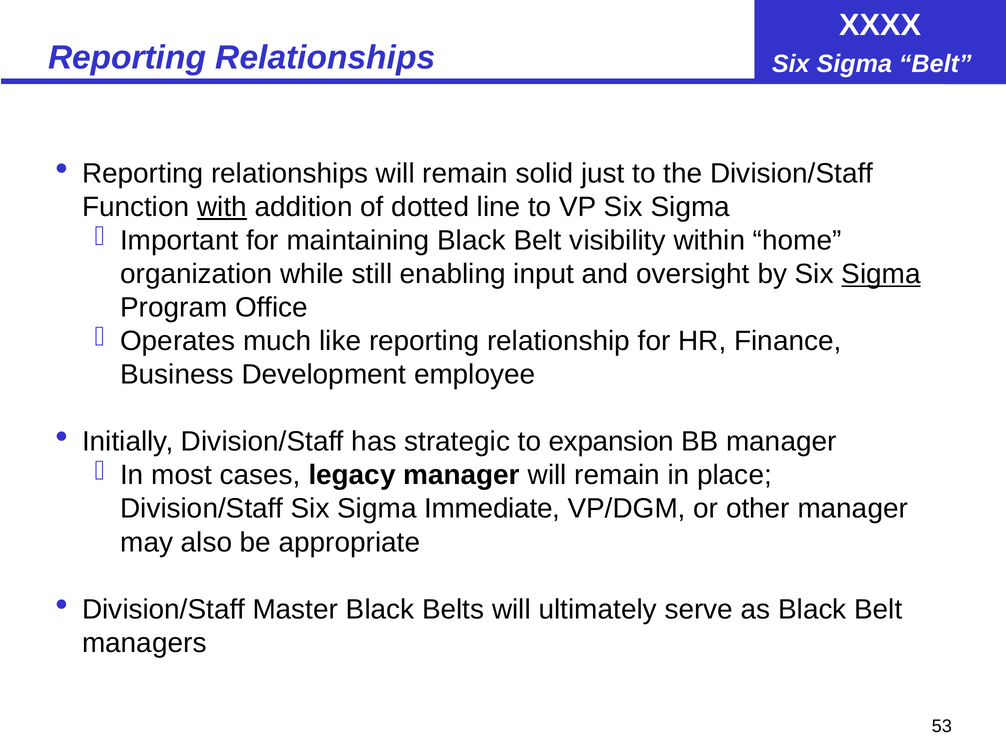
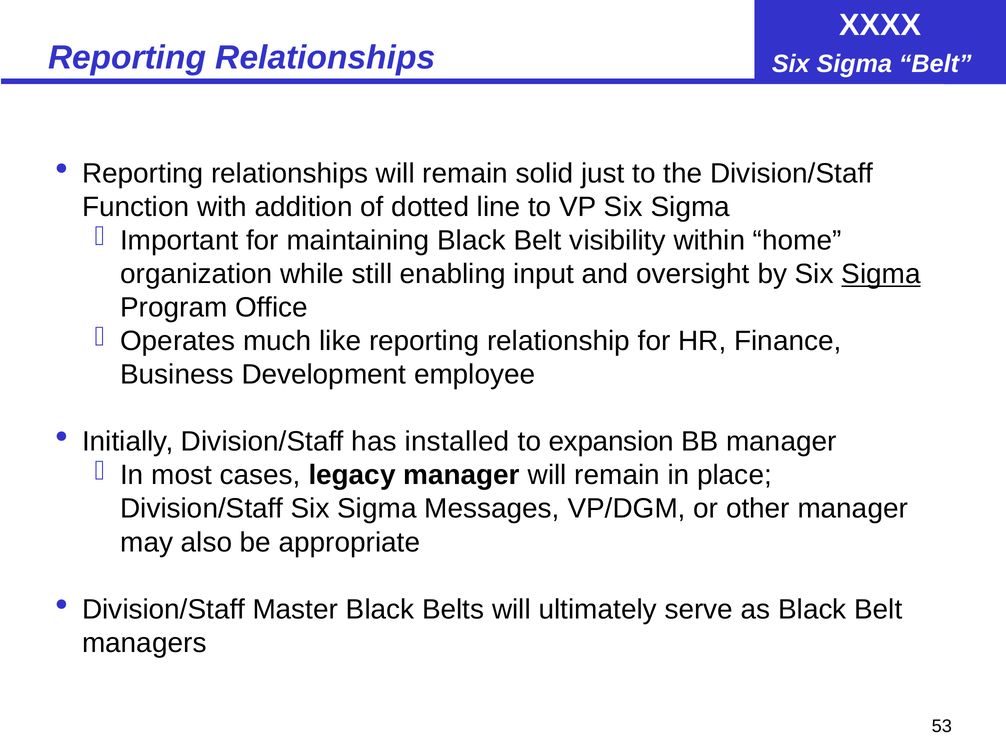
with underline: present -> none (222, 207)
strategic: strategic -> installed (457, 442)
Immediate: Immediate -> Messages (492, 509)
